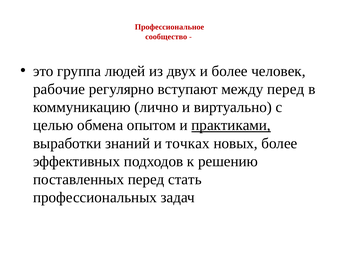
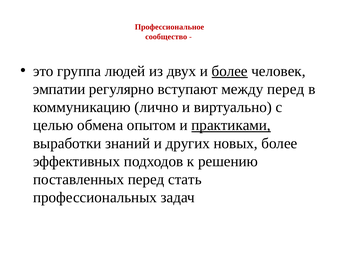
более underline: none -> present (230, 71)
рабочие: рабочие -> эмпатии (59, 89)
точках: точках -> других (188, 143)
